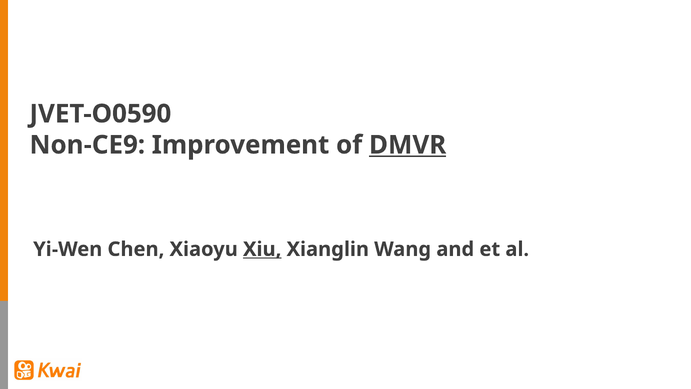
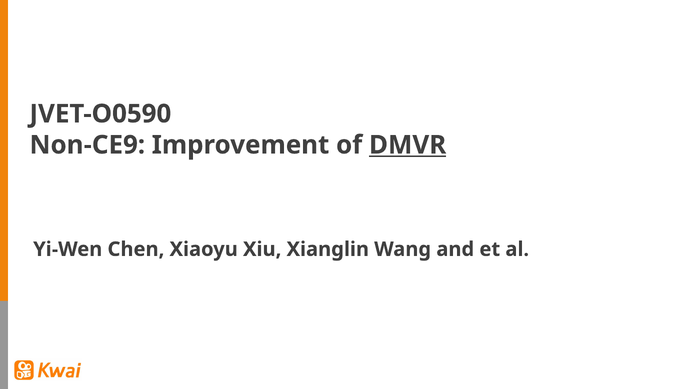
Xiu underline: present -> none (262, 249)
